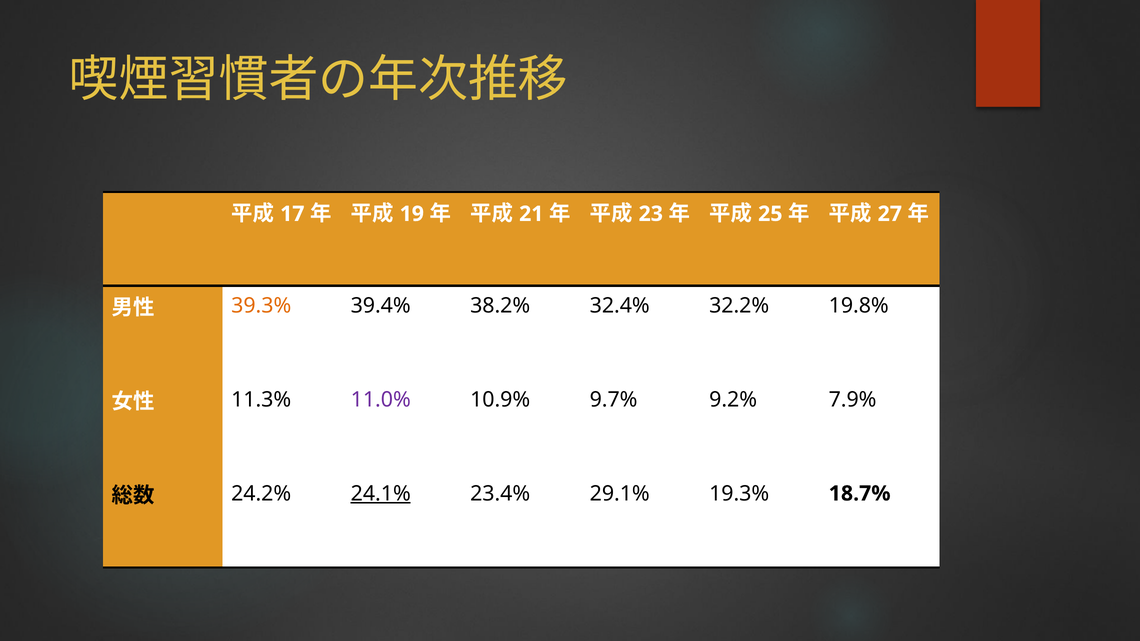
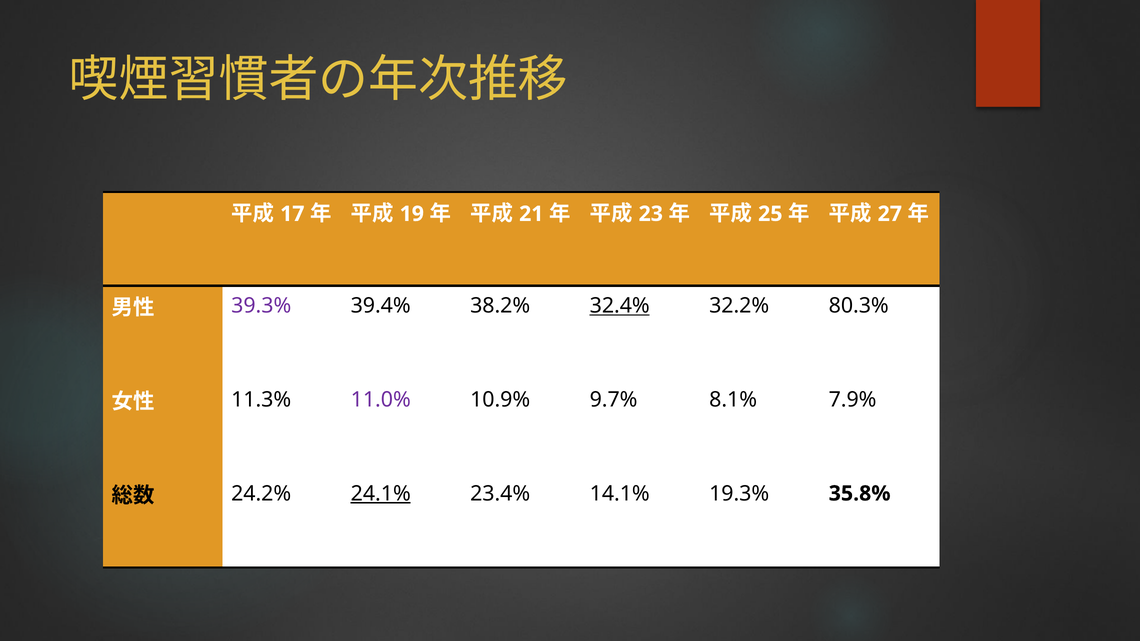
39.3% colour: orange -> purple (261, 306)
32.4% underline: none -> present (620, 306)
19.8%: 19.8% -> 80.3% (859, 306)
9.2%: 9.2% -> 8.1% (733, 400)
29.1%: 29.1% -> 14.1% (620, 494)
18.7%: 18.7% -> 35.8% (860, 494)
